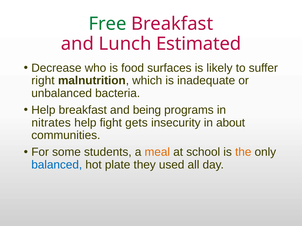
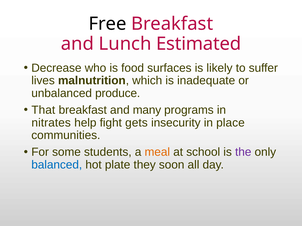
Free colour: green -> black (108, 24)
right: right -> lives (43, 81)
bacteria: bacteria -> produce (118, 93)
Help: Help -> That (43, 110)
being: being -> many (147, 110)
about: about -> place (230, 123)
the colour: orange -> purple (243, 152)
used: used -> soon (172, 165)
